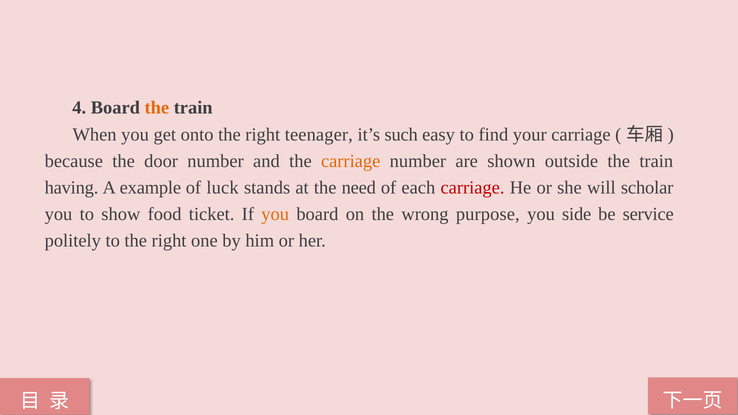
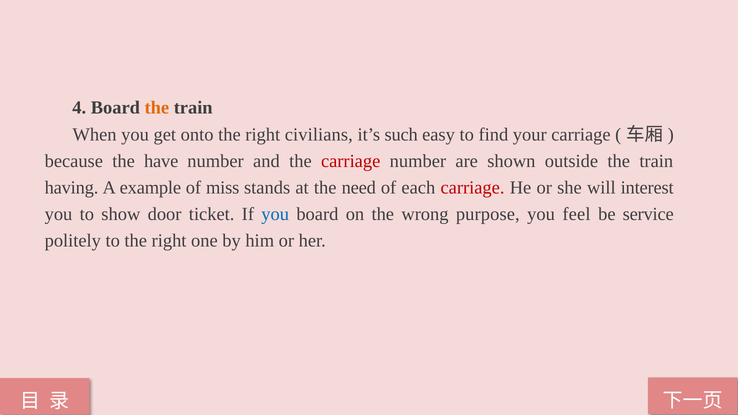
teenager: teenager -> civilians (319, 134)
door: door -> have (161, 161)
carriage colour: orange -> red (351, 161)
luck: luck -> miss (223, 188)
scholar: scholar -> interest (647, 188)
food: food -> door (165, 214)
you colour: orange -> blue (275, 214)
side: side -> feel (576, 214)
